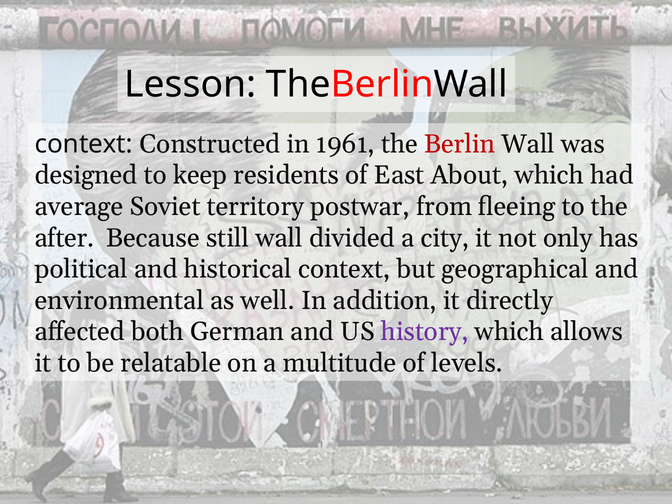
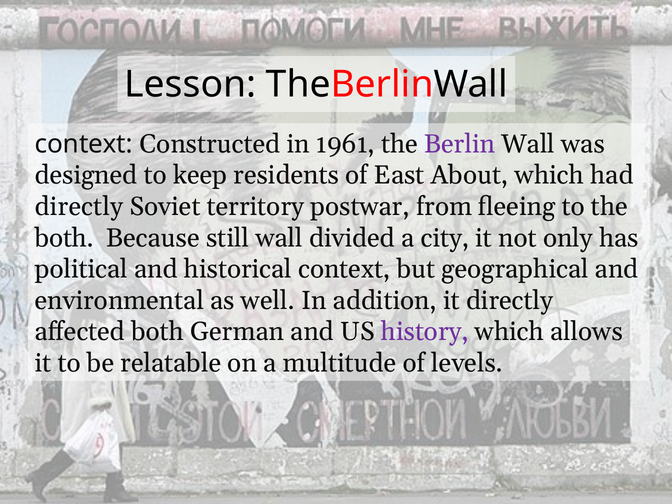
Berlin colour: red -> purple (460, 144)
average: average -> directly (79, 207)
after: after -> both (64, 238)
